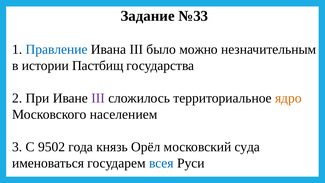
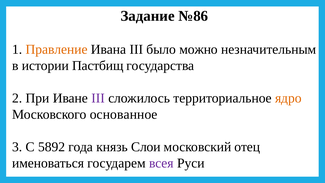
№33: №33 -> №86 (193, 16)
Правление colour: blue -> orange (57, 49)
населением: населением -> основанное (124, 114)
9502: 9502 -> 5892 (52, 147)
Орёл: Орёл -> Слои (146, 147)
суда: суда -> отец (247, 147)
всея colour: blue -> purple (161, 163)
